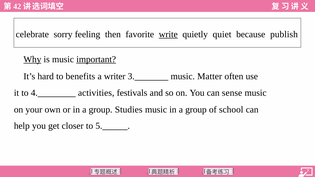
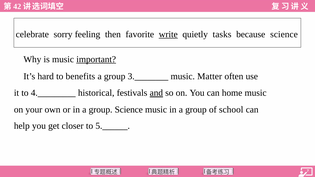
quiet: quiet -> tasks (222, 34)
because publish: publish -> science (284, 34)
Why underline: present -> none (32, 59)
writer: writer -> group (115, 76)
activities: activities -> historical (96, 93)
and underline: none -> present (156, 93)
sense: sense -> home (232, 93)
group Studies: Studies -> Science (129, 110)
